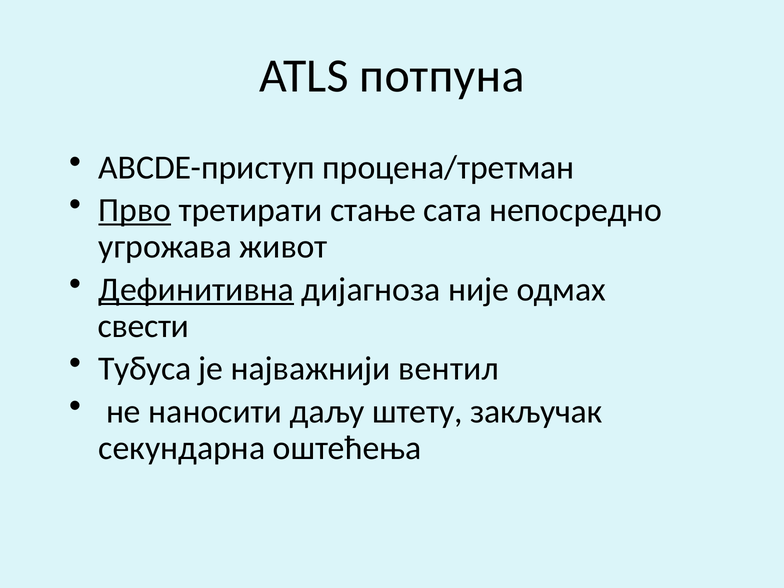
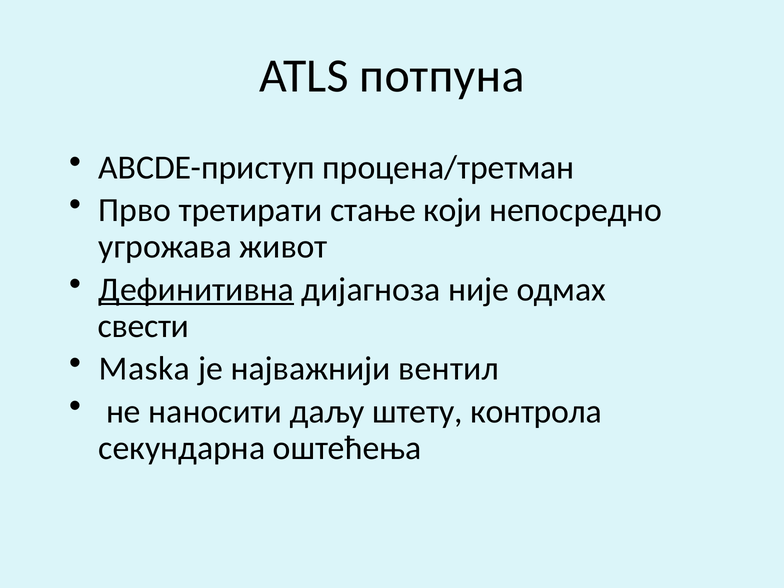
Прво underline: present -> none (135, 210)
сата: сата -> који (453, 210)
Тубуса: Тубуса -> Maska (144, 369)
закључак: закључак -> контрола (536, 411)
